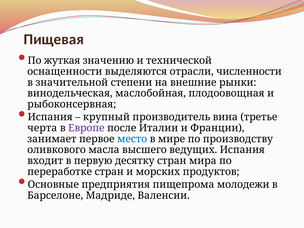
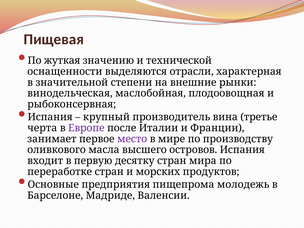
численности: численности -> характерная (249, 71)
место colour: blue -> purple (132, 139)
ведущих: ведущих -> островов (193, 150)
молодежи: молодежи -> молодежь (243, 185)
